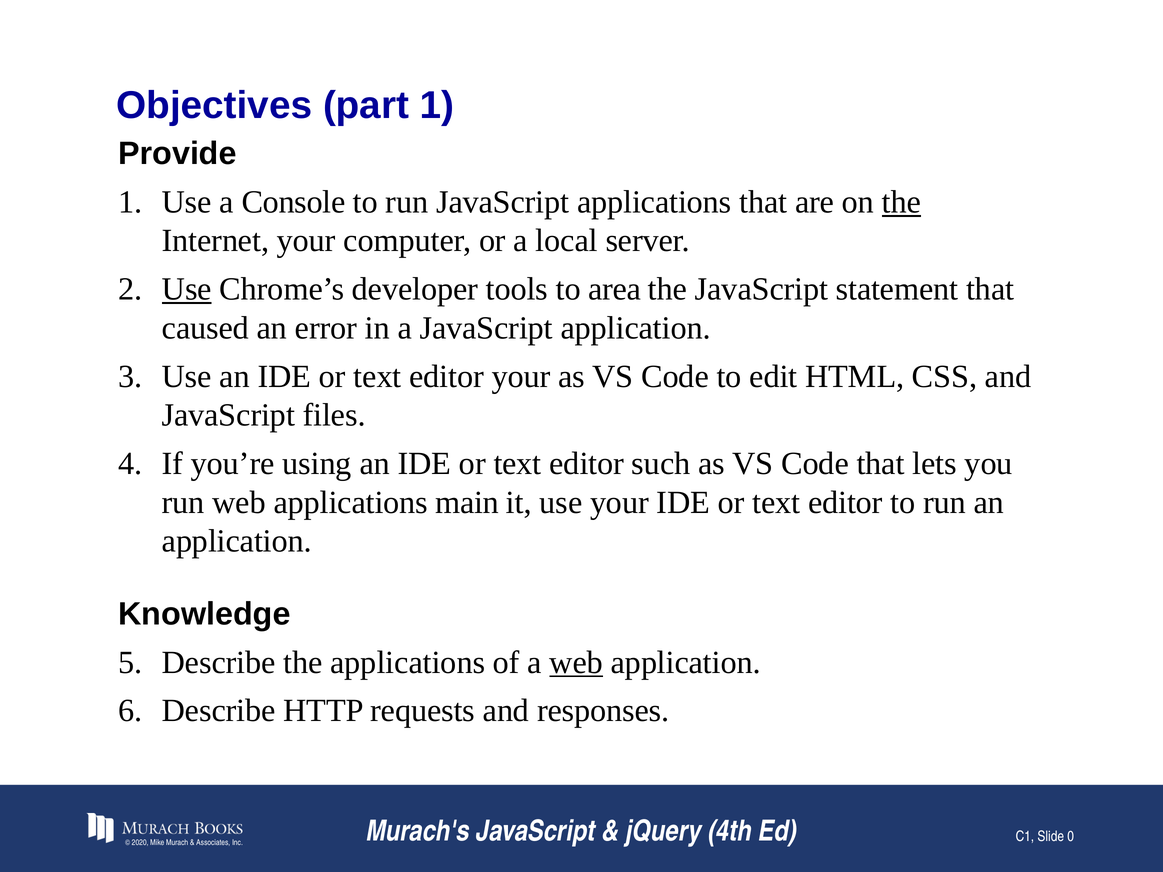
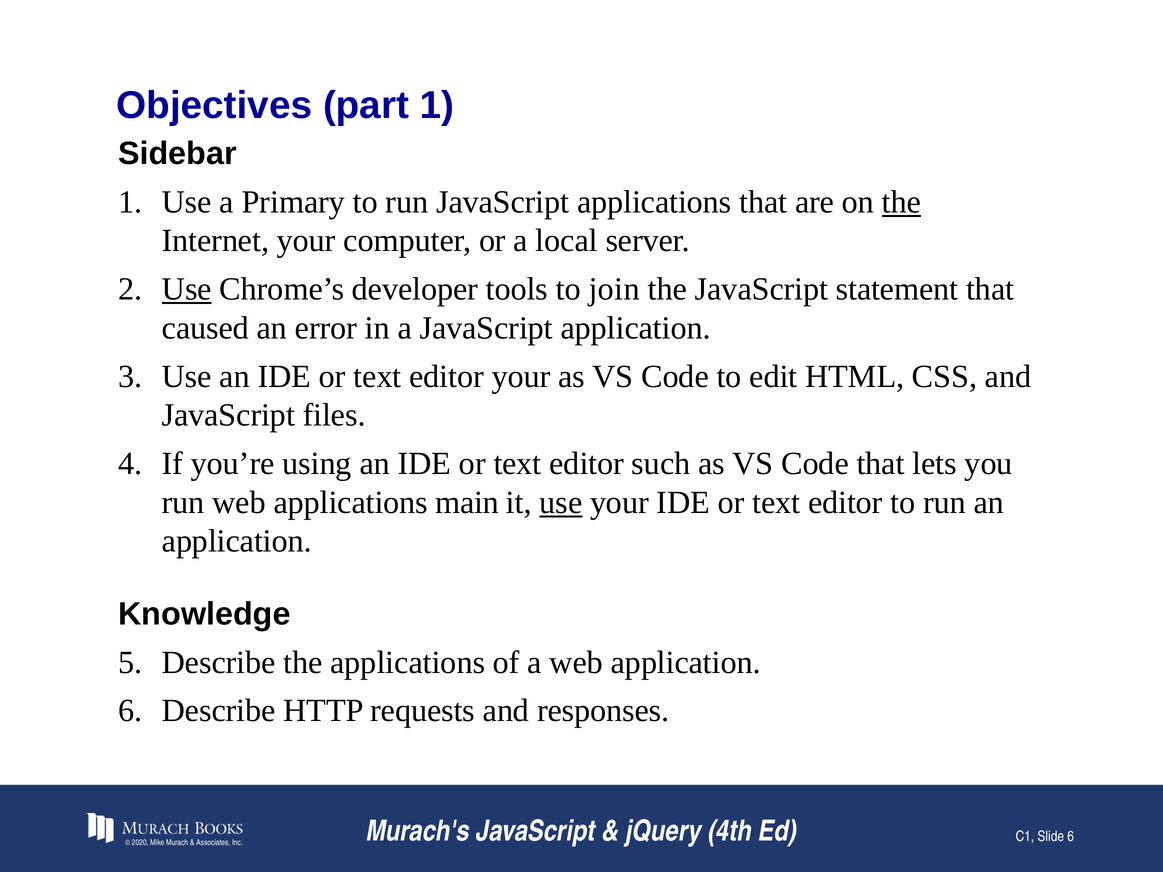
Provide: Provide -> Sidebar (177, 153)
Console: Console -> Primary (293, 202)
area: area -> join (614, 289)
use underline: none -> present (561, 503)
web underline: present -> none (576, 663)
Slide 0: 0 -> 6 (1071, 837)
